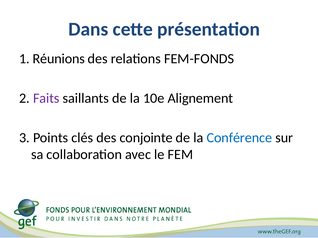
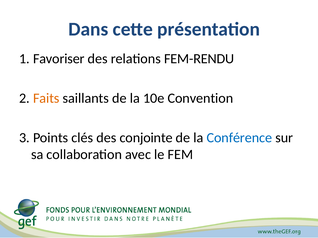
Réunions: Réunions -> Favoriser (59, 59)
FEM-FONDS: FEM-FONDS -> FEM-RENDU (199, 59)
Faits colour: purple -> orange (46, 98)
Alignement: Alignement -> Convention (200, 98)
